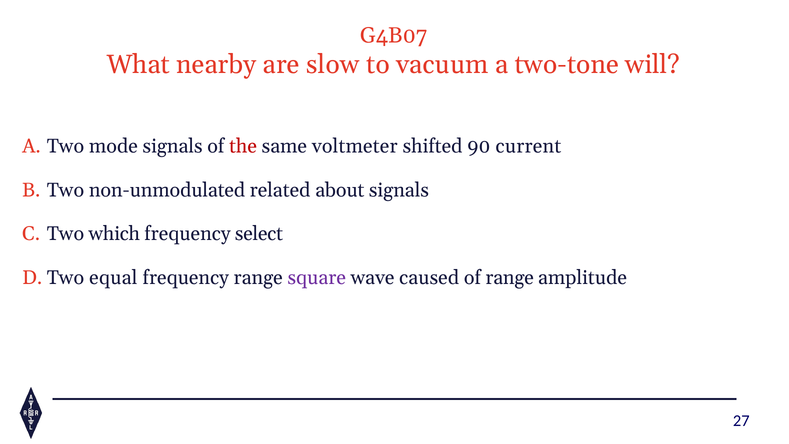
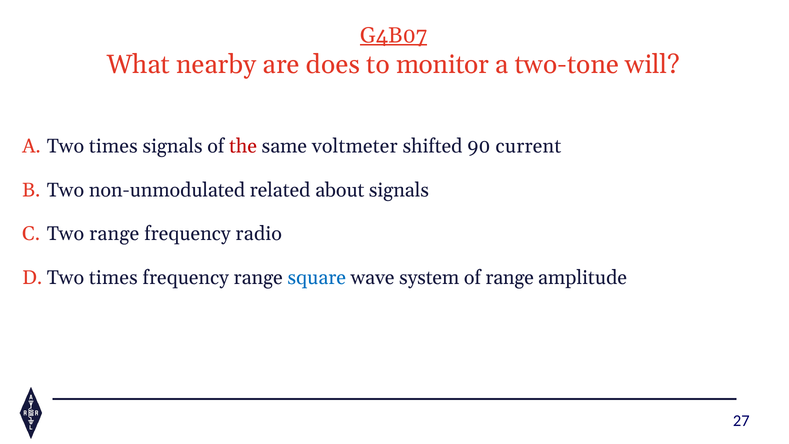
G4B07 underline: none -> present (393, 35)
slow: slow -> does (333, 65)
vacuum: vacuum -> monitor (443, 65)
Two mode: mode -> times (113, 146)
Two which: which -> range (114, 234)
select: select -> radio (259, 234)
equal: equal -> times (113, 277)
square colour: purple -> blue (317, 277)
caused: caused -> system (429, 277)
